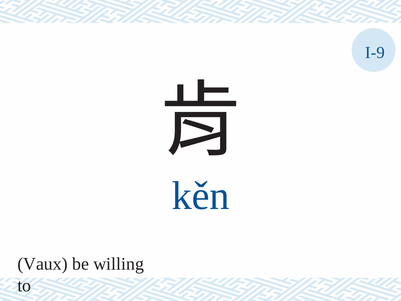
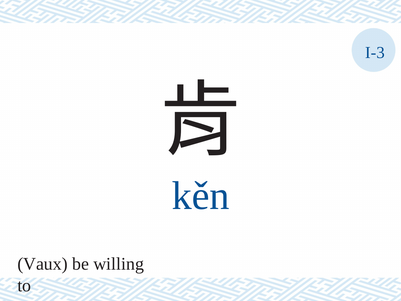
I-9: I-9 -> I-3 (375, 53)
